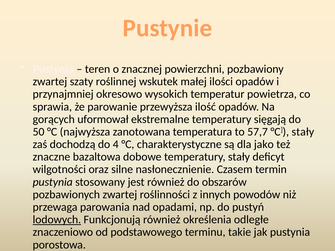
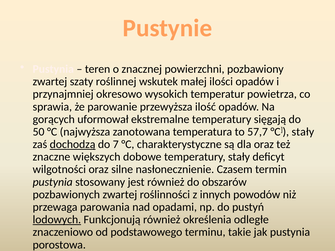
dochodzą underline: none -> present (73, 144)
4: 4 -> 7 (116, 144)
dla jako: jako -> oraz (264, 144)
bazaltowa: bazaltowa -> większych (97, 157)
